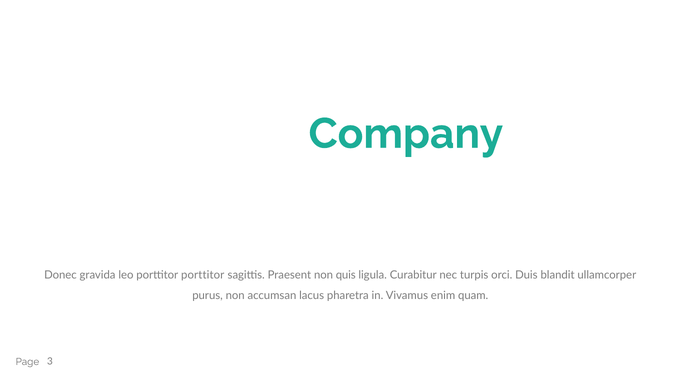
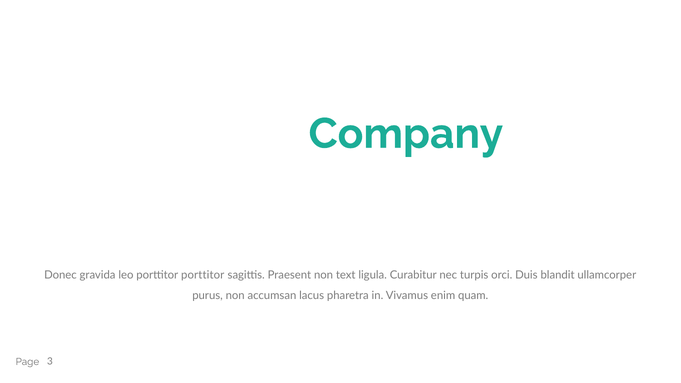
quis: quis -> text (346, 275)
